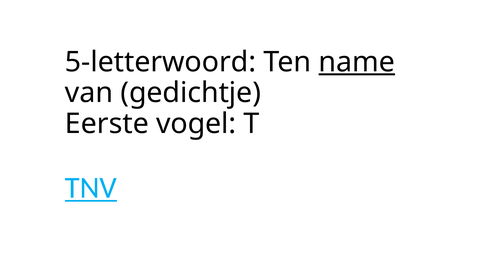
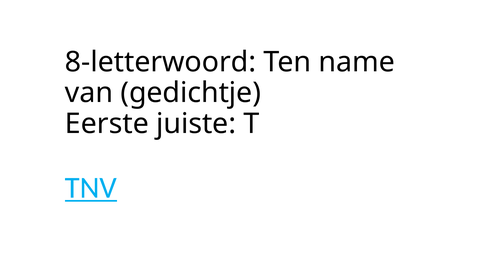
5-letterwoord: 5-letterwoord -> 8-letterwoord (160, 62)
name underline: present -> none (357, 62)
vogel: vogel -> juiste (196, 124)
